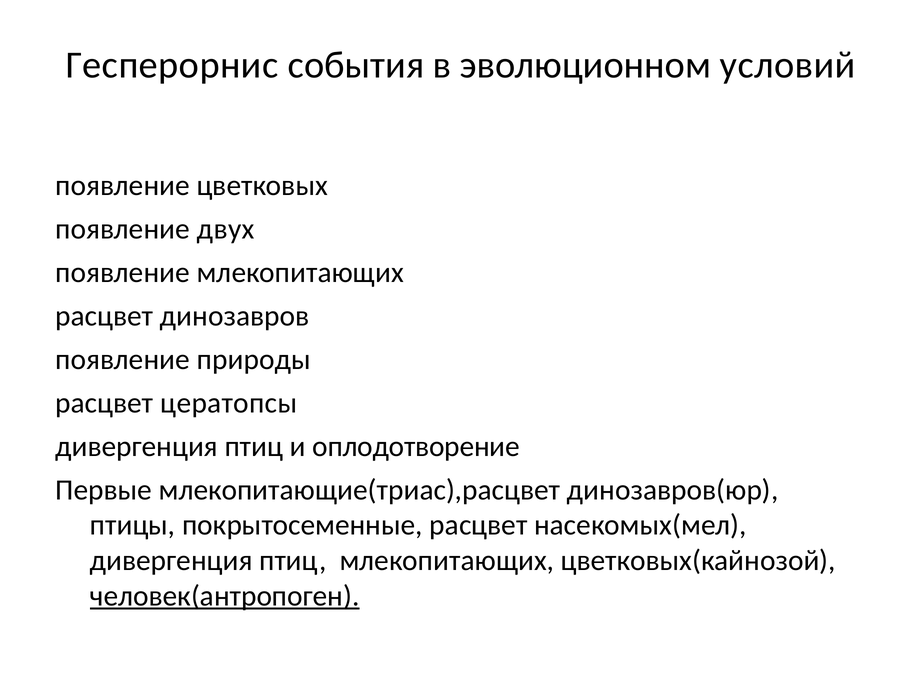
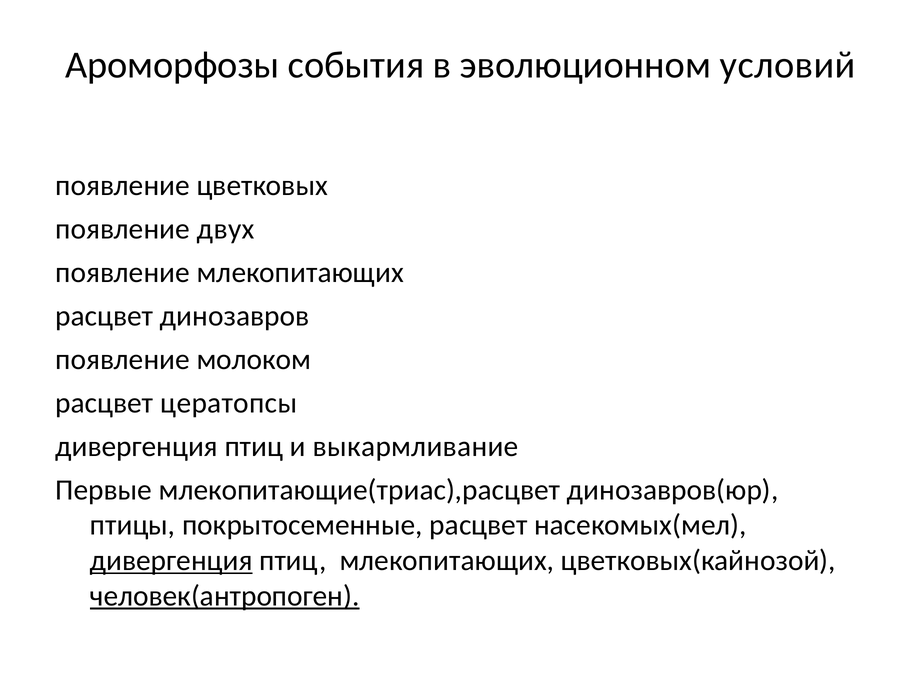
Гесперорнис: Гесперорнис -> Ароморфозы (172, 65)
природы: природы -> молоком (254, 360)
оплодотворение: оплодотворение -> выкармливание (416, 447)
дивергенция underline: none -> present (171, 561)
